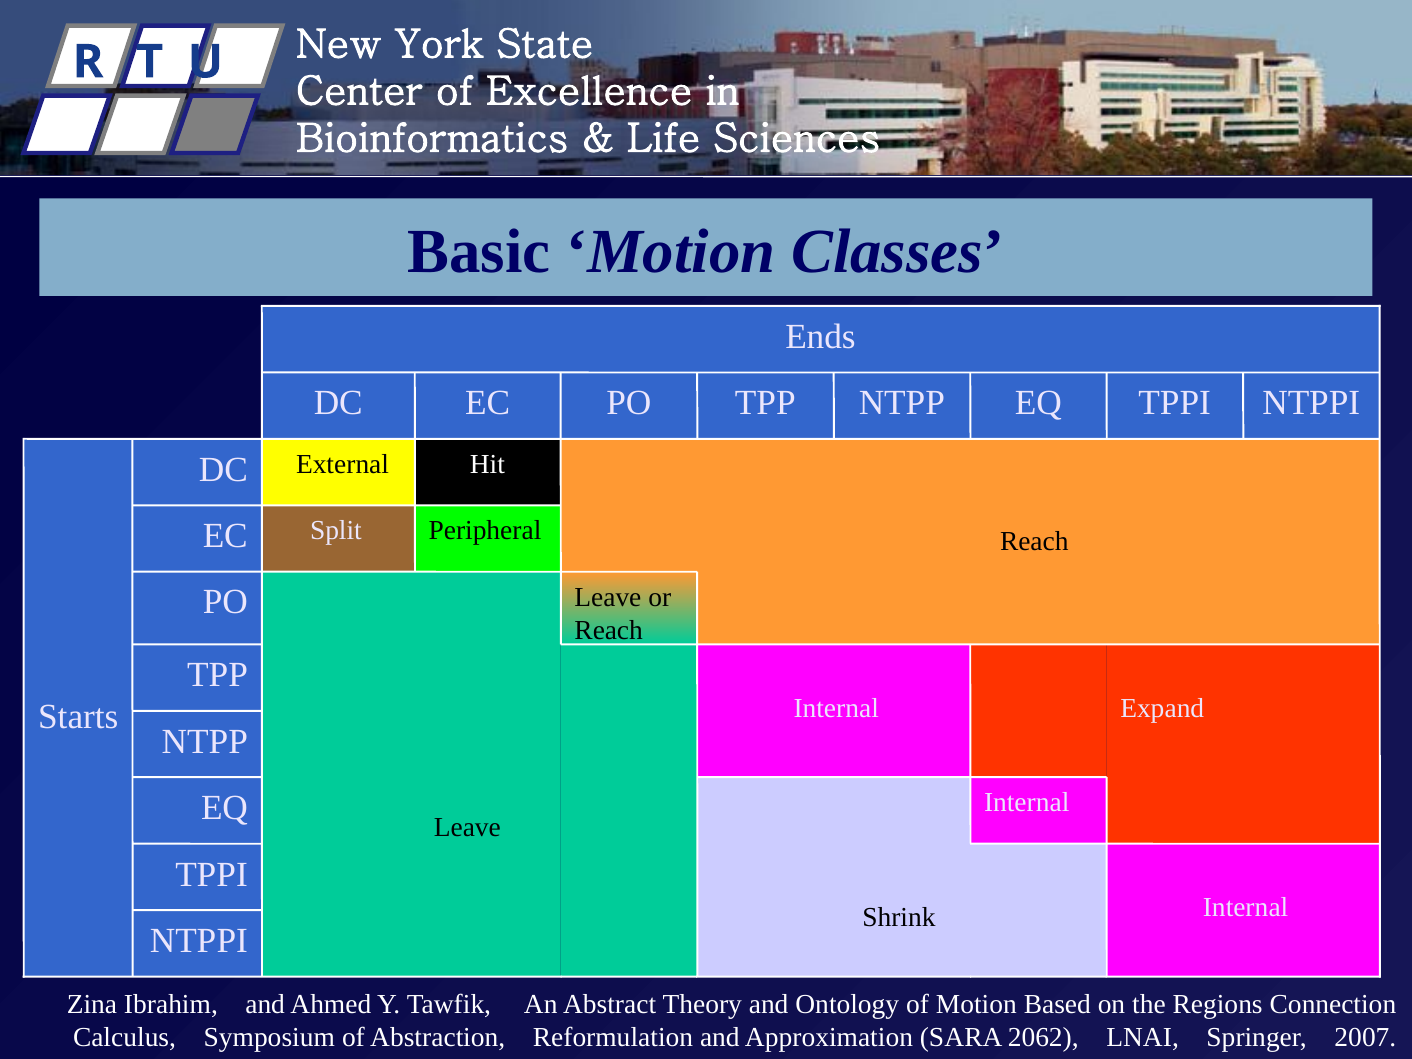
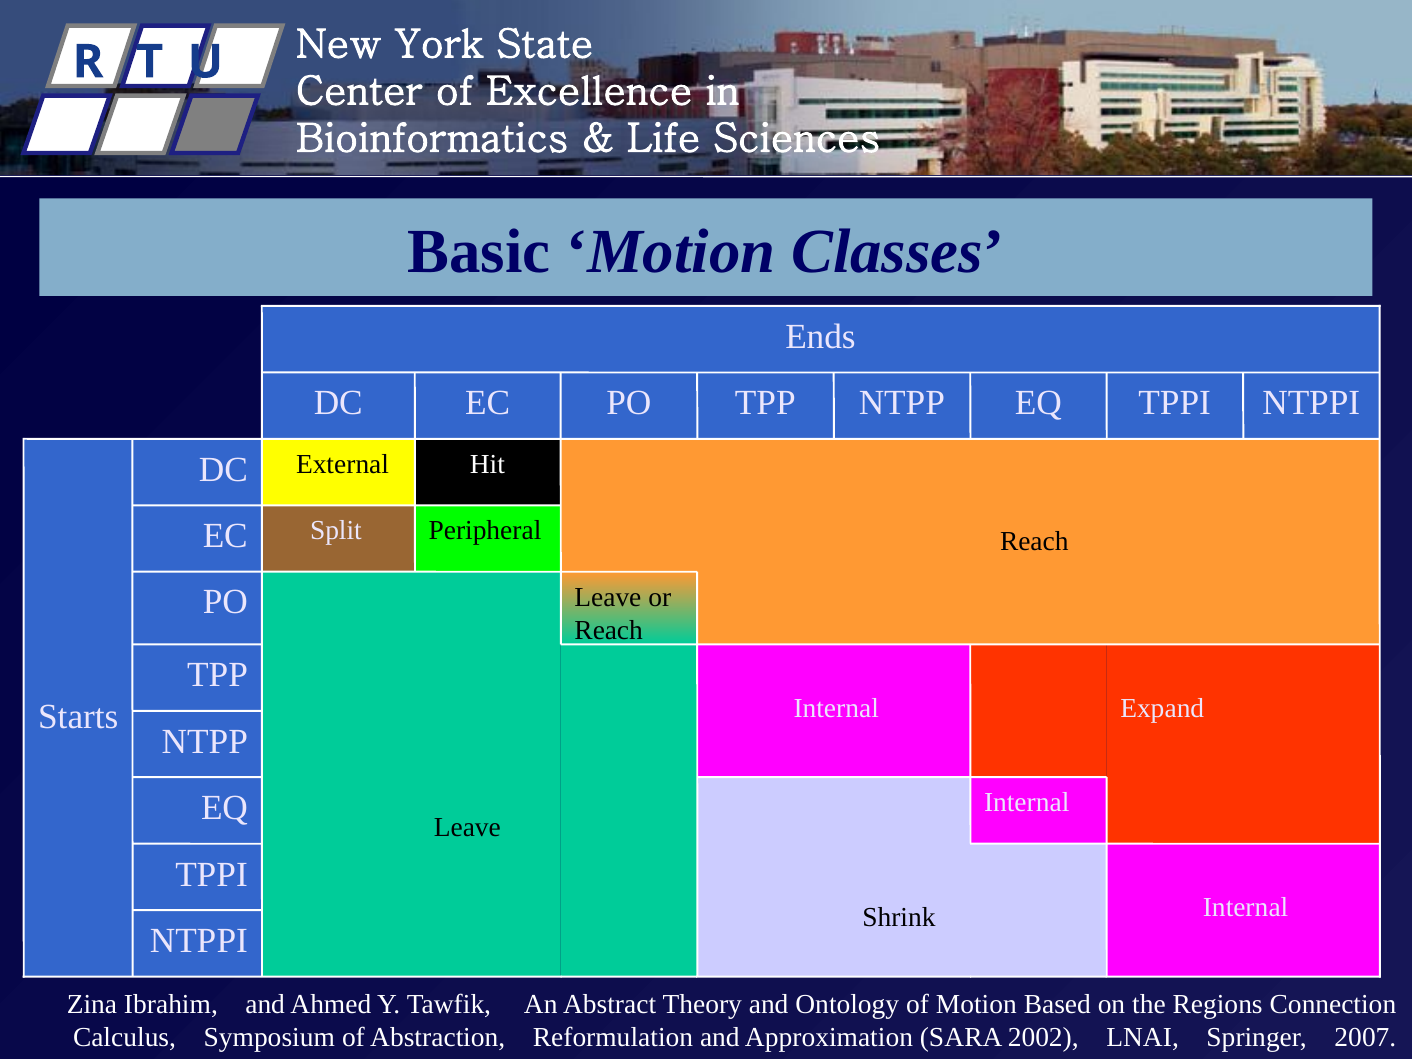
2062: 2062 -> 2002 (1043, 1037)
